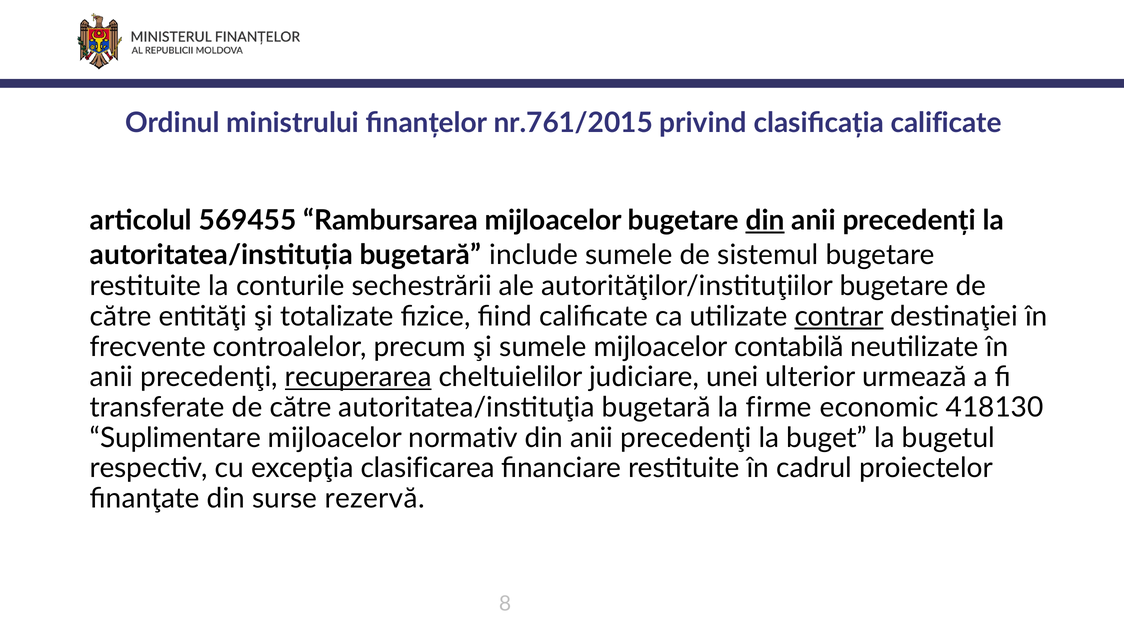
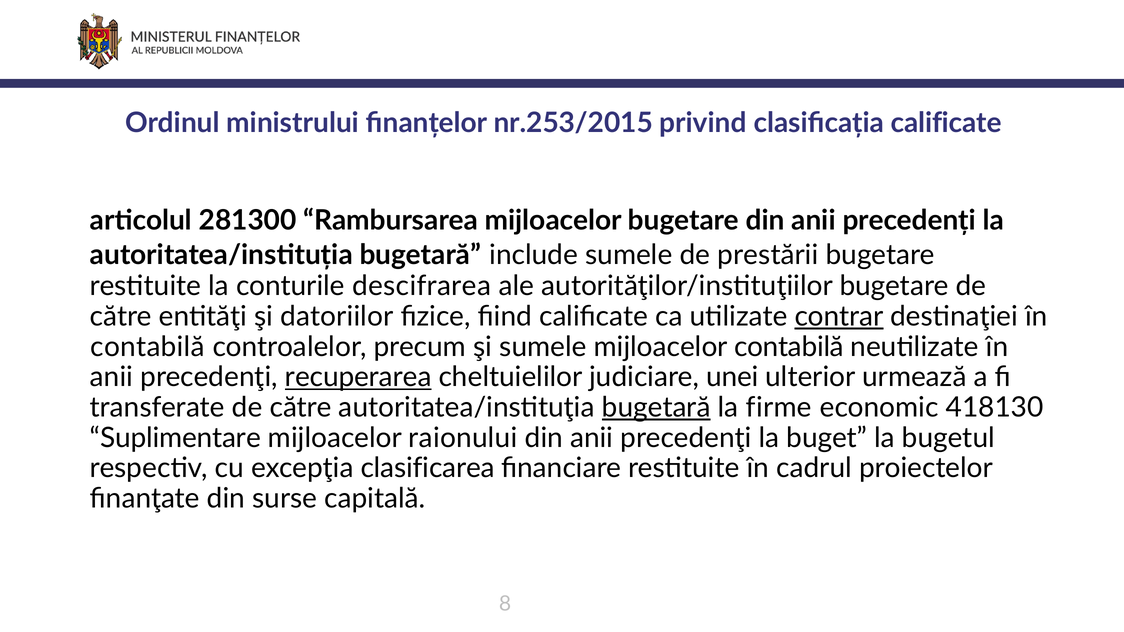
nr.761/2015: nr.761/2015 -> nr.253/2015 (573, 123)
569455: 569455 -> 281300 (248, 221)
din underline: present -> none (765, 221)
sistemul: sistemul -> prestării (768, 255)
sechestrării: sechestrării -> descifrarea (422, 286)
totalizate: totalizate -> datoriilor (337, 317)
frecvente: frecvente -> contabilă (148, 347)
bugetară underline: none -> present (656, 408)
normativ: normativ -> raionului (463, 438)
rezervă: rezervă -> capitală (375, 499)
